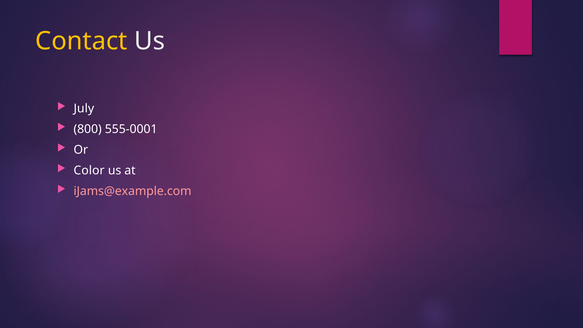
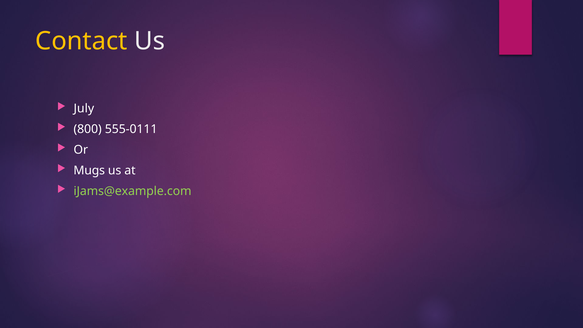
555-0001: 555-0001 -> 555-0111 (131, 129)
Color: Color -> Mugs (89, 170)
iJams@example.com colour: pink -> light green (133, 191)
